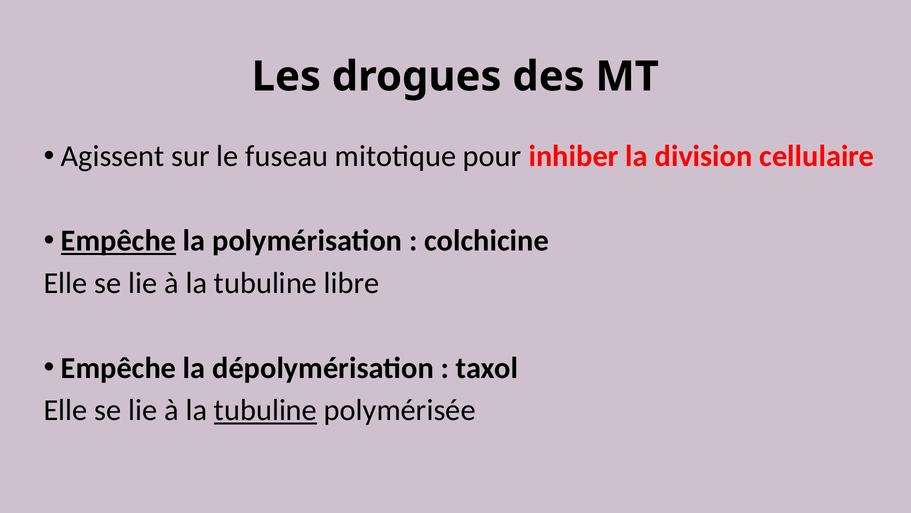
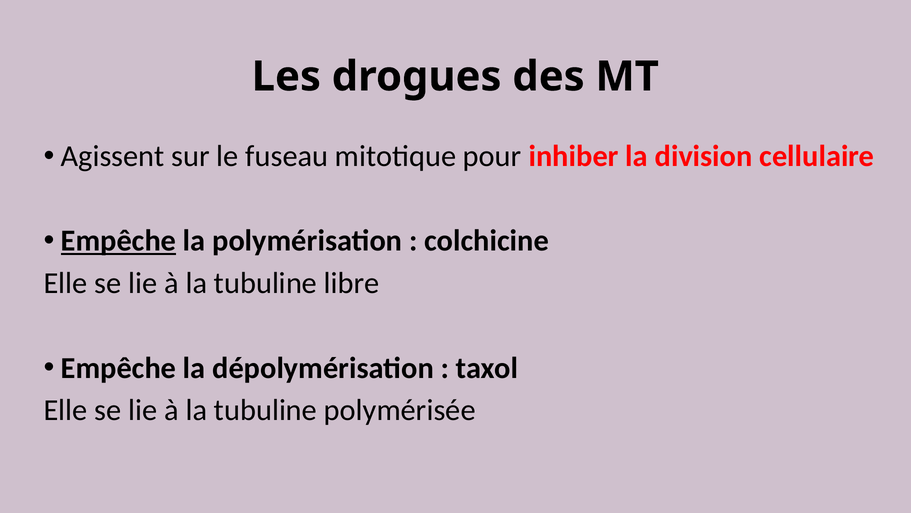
tubuline underline: present -> none (266, 410)
